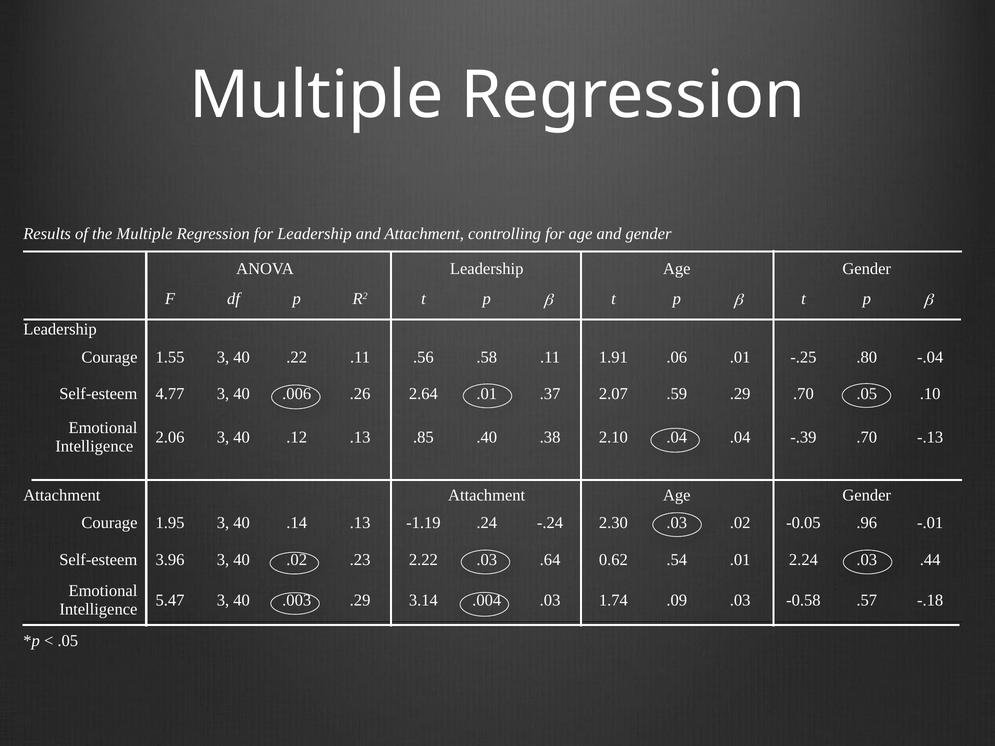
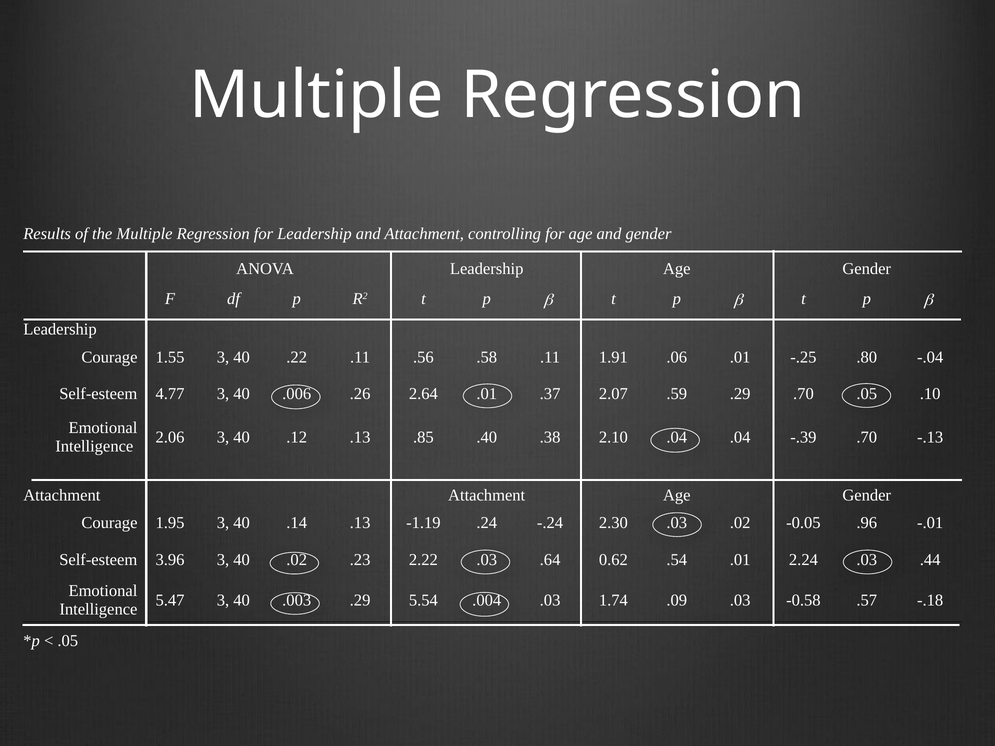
3.14: 3.14 -> 5.54 (423, 600)
